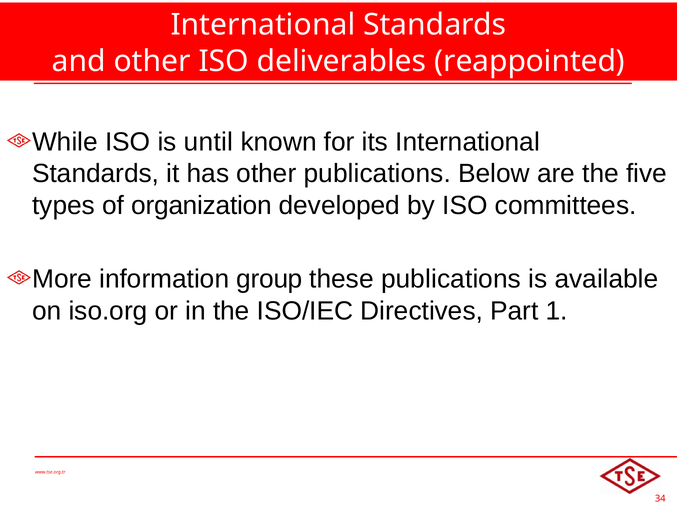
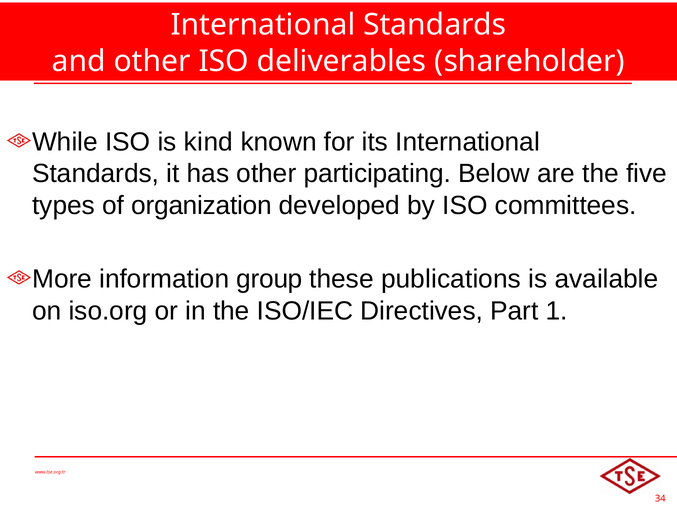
reappointed: reappointed -> shareholder (530, 61)
until: until -> kind (209, 142)
other publications: publications -> participating (377, 174)
